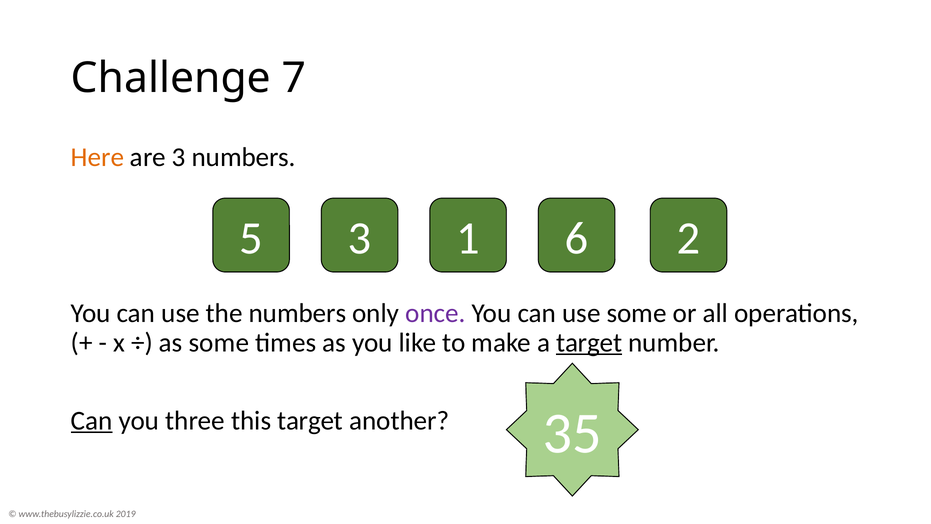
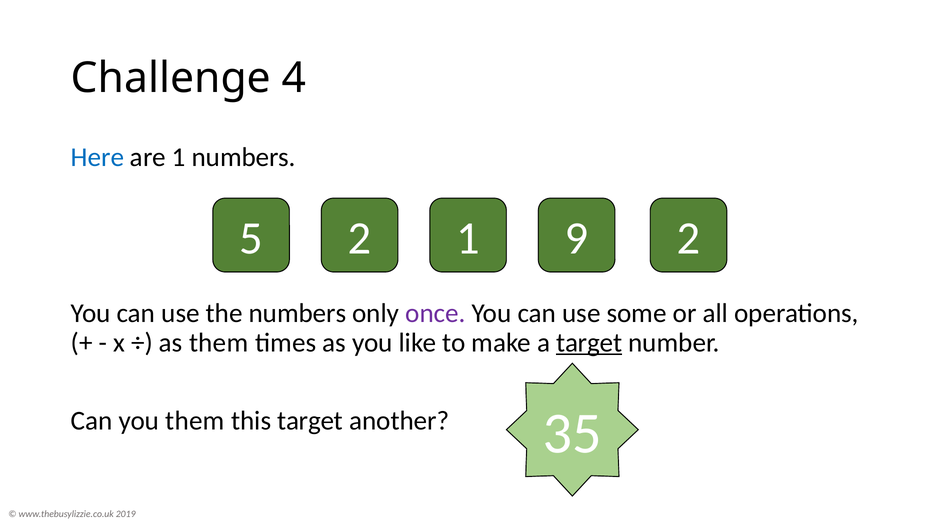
7: 7 -> 4 (294, 78)
Here colour: orange -> blue (98, 157)
are 3: 3 -> 1 (179, 157)
5 3: 3 -> 2 (360, 238)
6: 6 -> 9 (577, 238)
as some: some -> them (219, 342)
Can underline: present -> none (92, 420)
you three: three -> them (195, 420)
